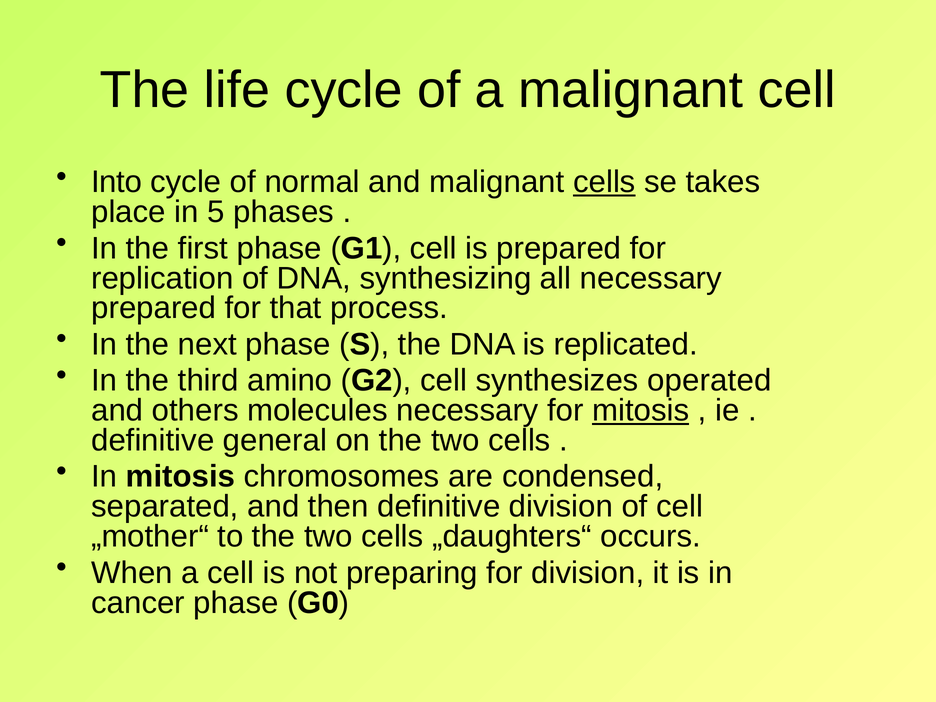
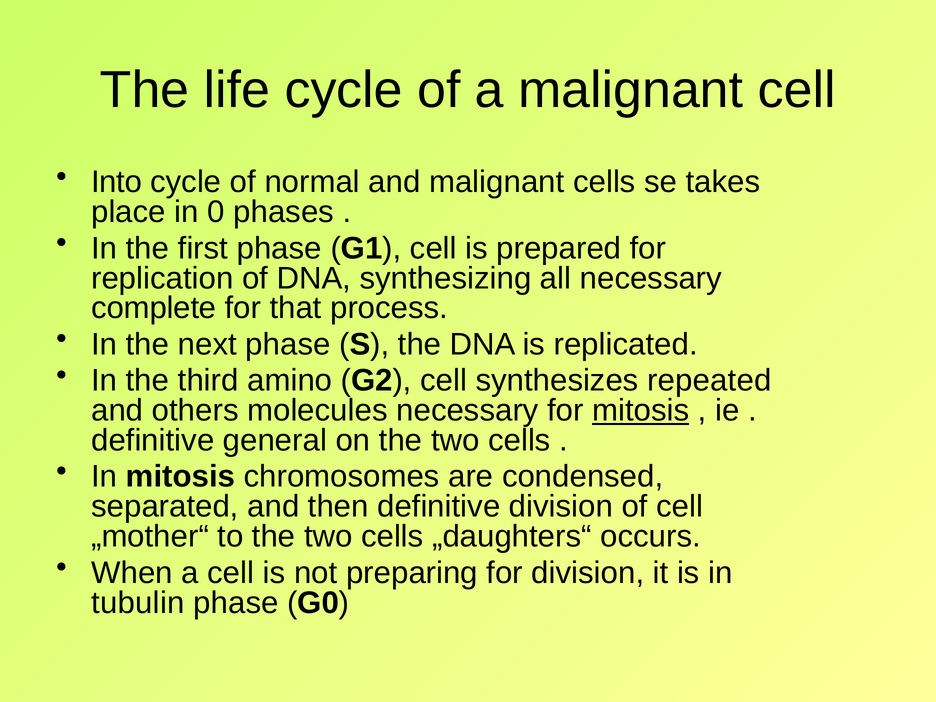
cells underline: present -> none (604, 182)
5: 5 -> 0 (216, 212)
prepared: prepared -> complete (154, 308)
operated: operated -> repeated (709, 381)
cancer: cancer -> tubulin (138, 603)
